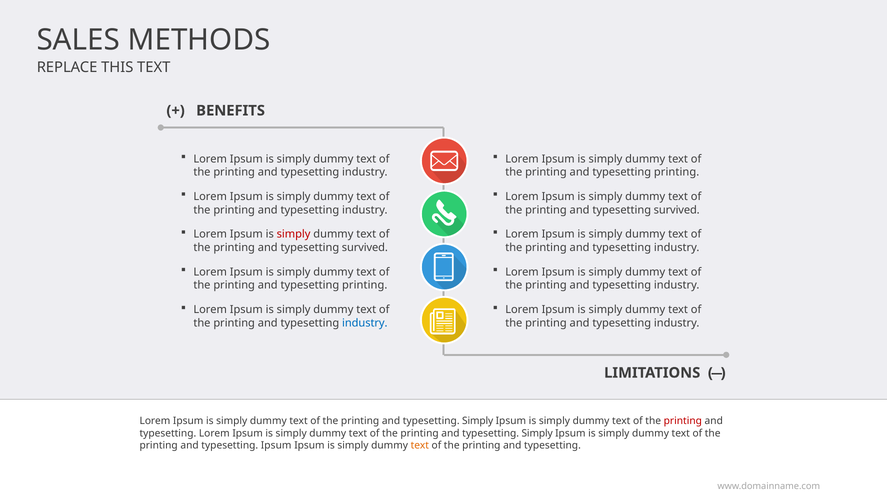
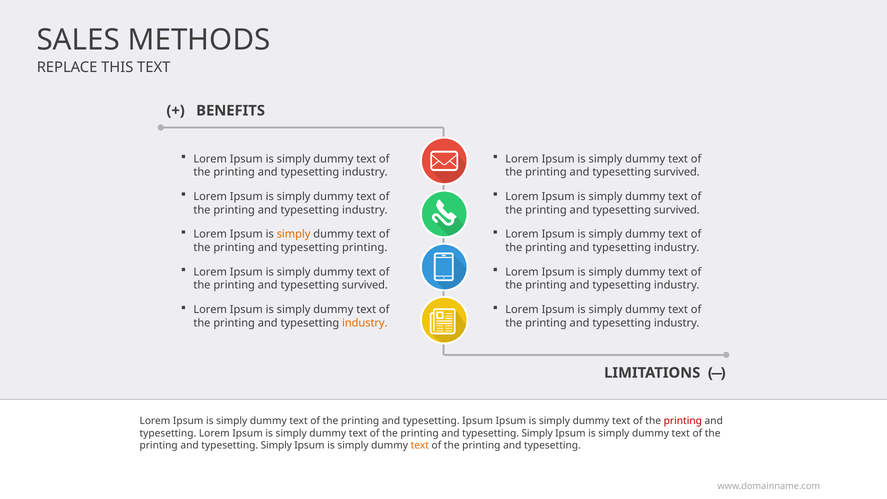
printing: printing -> survived (677, 172)
simply colour: red -> orange (294, 234)
survived: survived -> printing (365, 248)
printing: printing -> survived (365, 285)
industry colour: blue -> orange (365, 323)
Simply: Simply -> Ipsum (478, 421)
Ipsum: Ipsum -> Simply (276, 445)
